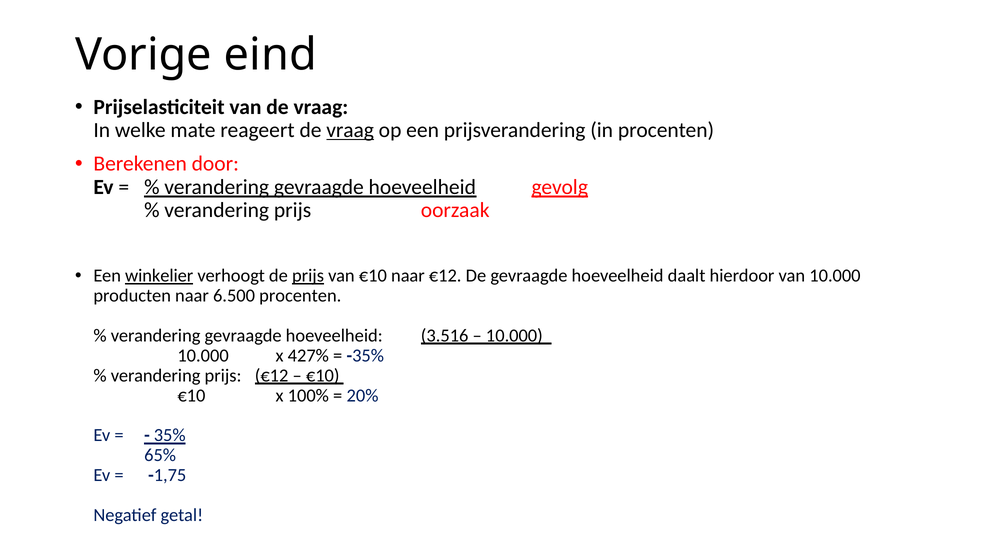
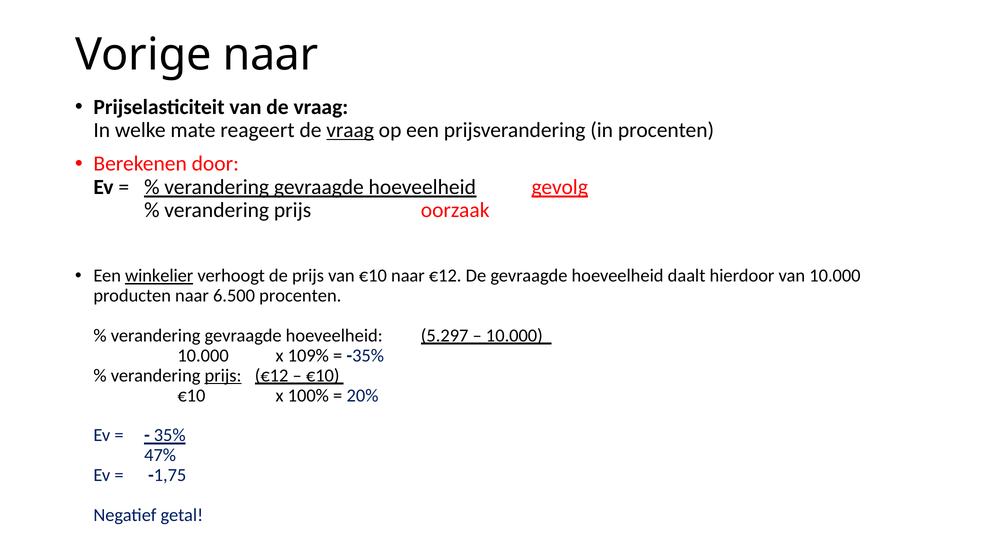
Vorige eind: eind -> naar (271, 55)
prijs underline: present -> none (308, 276)
3.516: 3.516 -> 5.297 (445, 335)
427%: 427% -> 109% (308, 355)
prijs underline: none -> present (223, 375)
65%: 65% -> 47% (160, 455)
